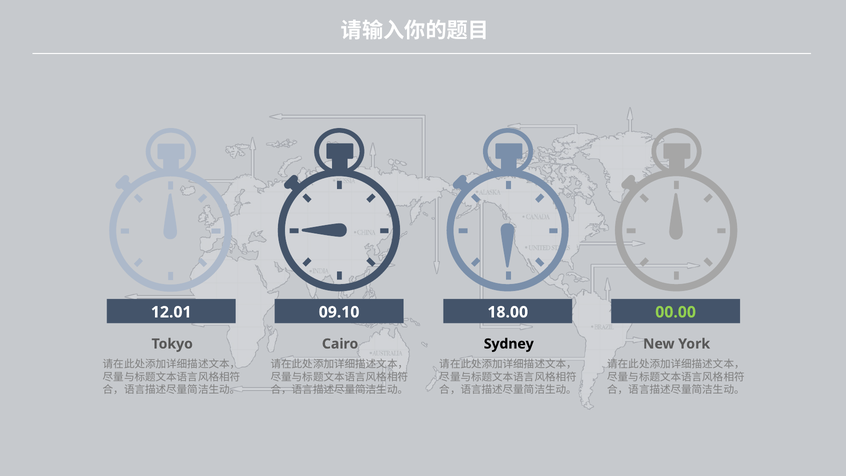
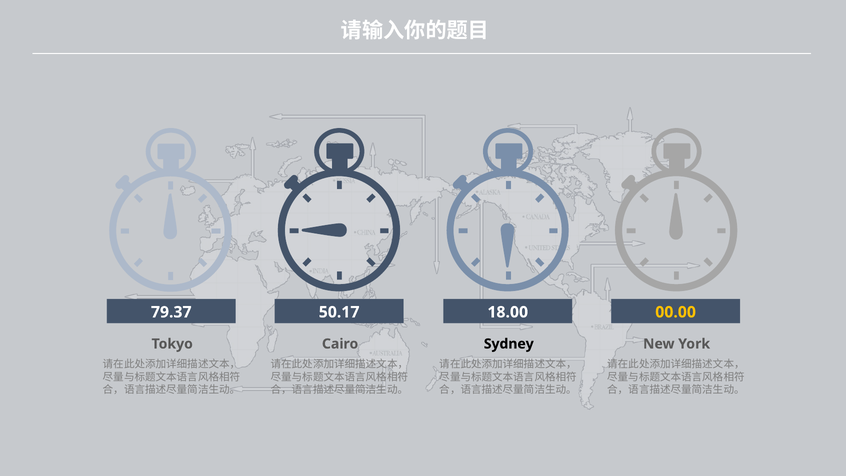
12.01: 12.01 -> 79.37 (171, 312)
09.10: 09.10 -> 50.17 (339, 312)
00.00 colour: light green -> yellow (676, 312)
